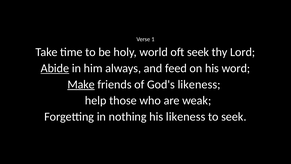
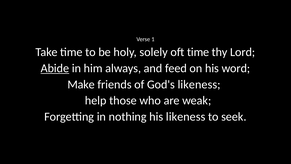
world: world -> solely (154, 52)
oft seek: seek -> time (198, 52)
Make underline: present -> none (81, 84)
